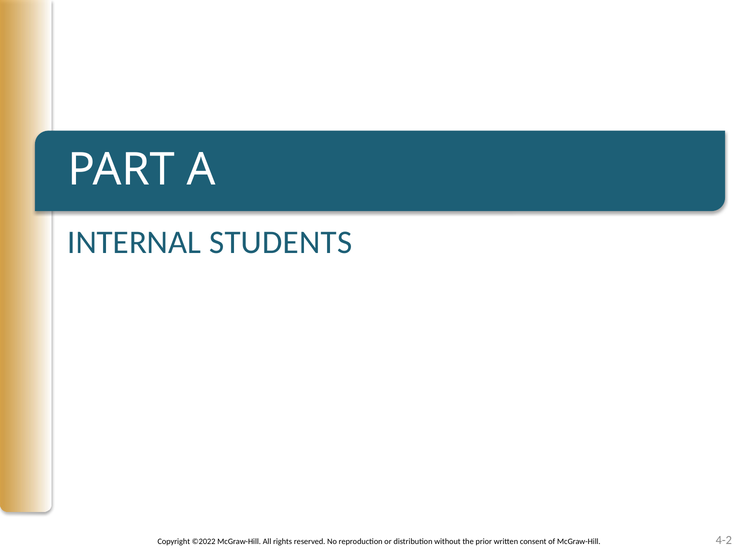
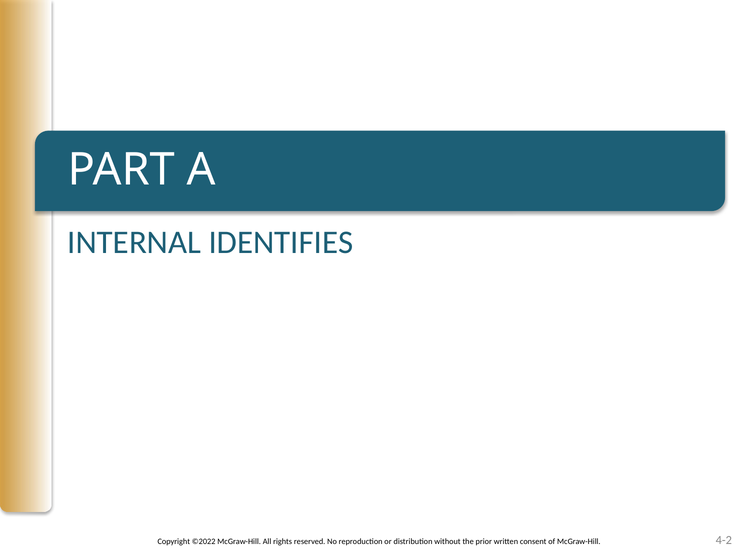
STUDENTS: STUDENTS -> IDENTIFIES (281, 243)
